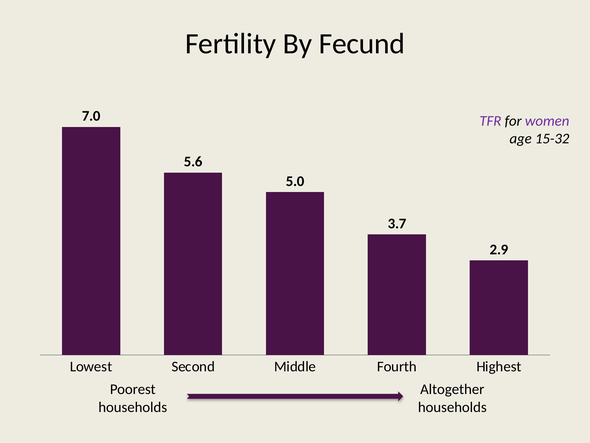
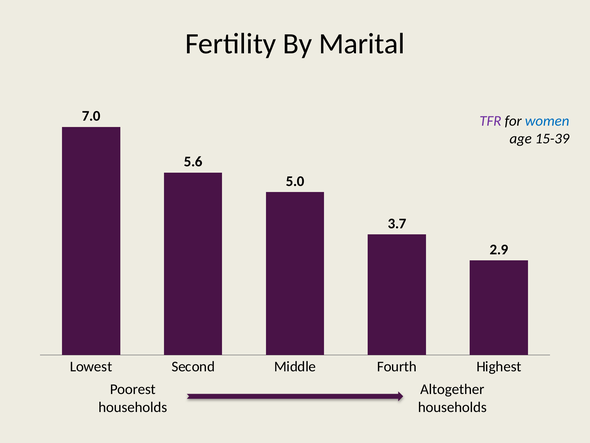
Fecund: Fecund -> Marital (362, 44)
women colour: purple -> blue (547, 121)
15-32: 15-32 -> 15-39 (552, 139)
